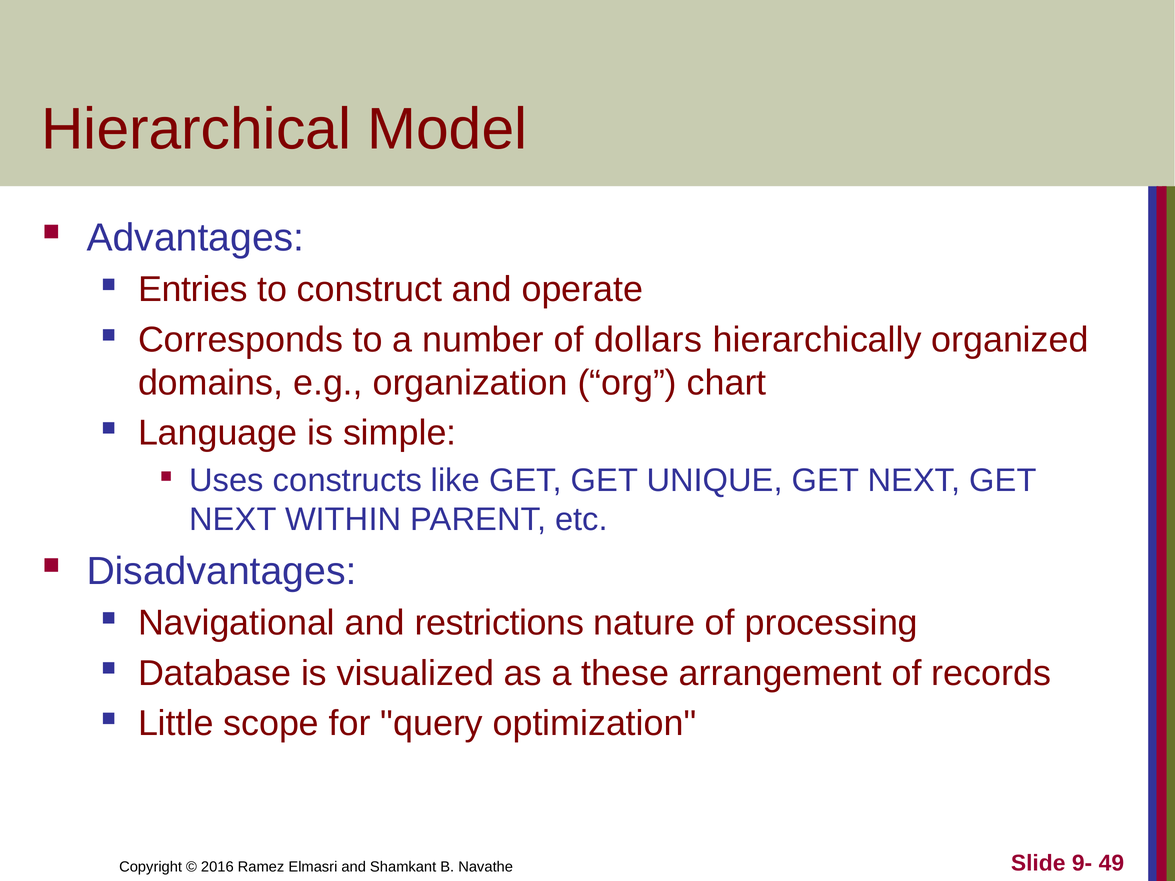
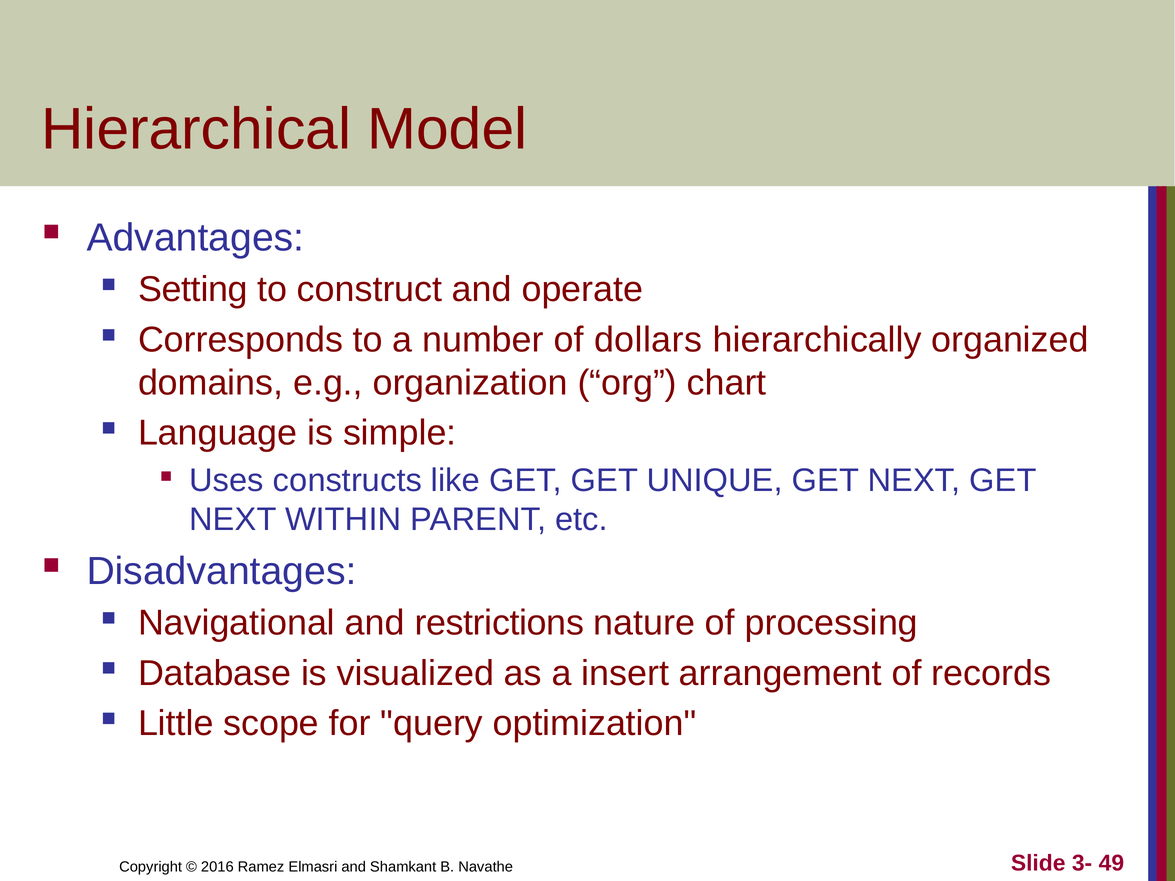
Entries: Entries -> Setting (193, 290)
these: these -> insert (625, 673)
9-: 9- -> 3- (1082, 863)
